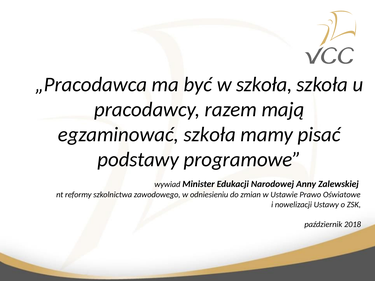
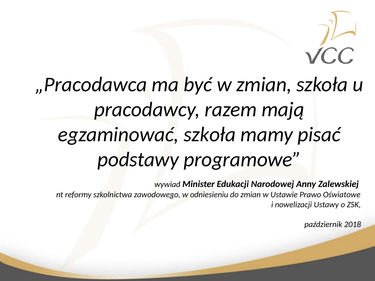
w szkoła: szkoła -> zmian (264, 85)
